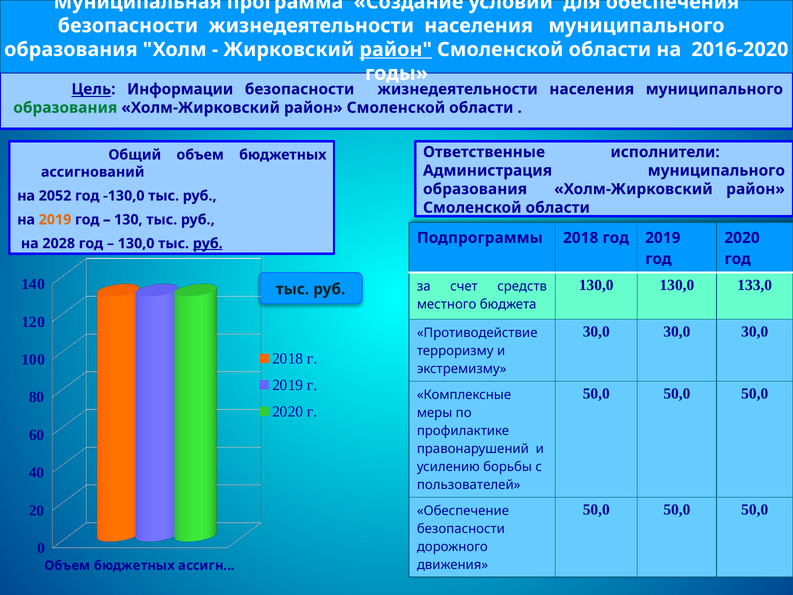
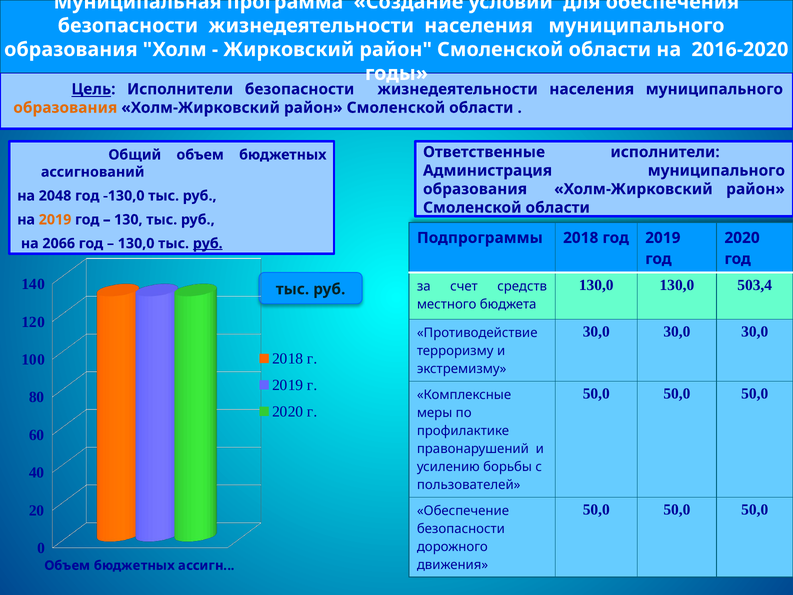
район underline: present -> none (396, 50)
Цель Информации: Информации -> Исполнители (180, 89)
образования colour: green -> orange (65, 108)
2052: 2052 -> 2048 (55, 196)
2028: 2028 -> 2066 (59, 243)
133,0: 133,0 -> 503,4 (755, 285)
